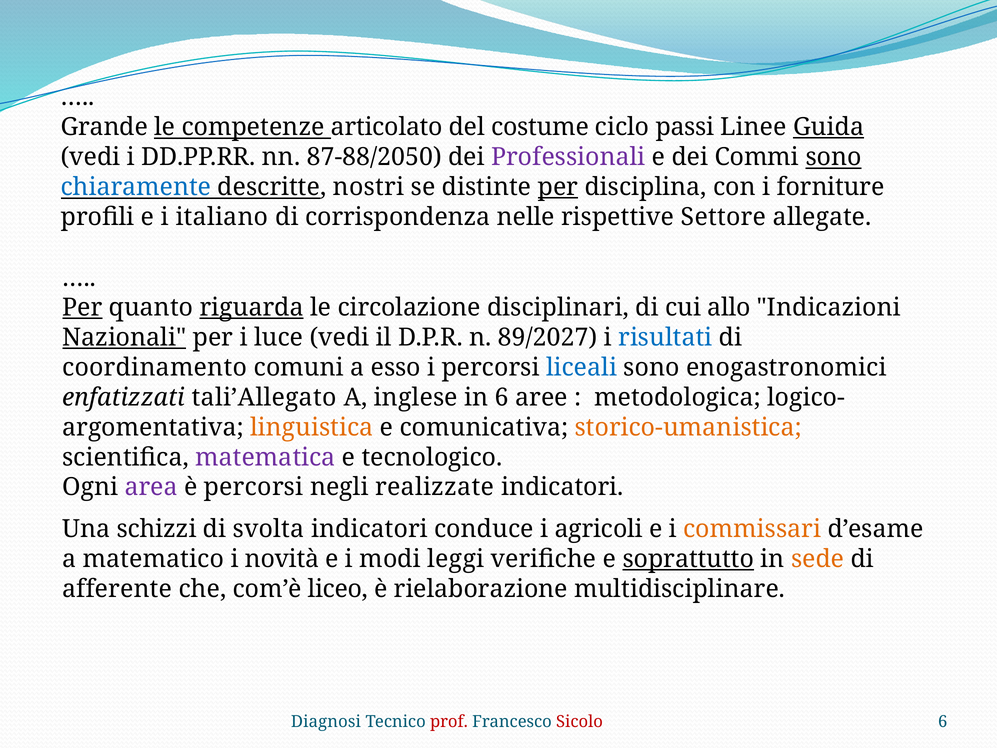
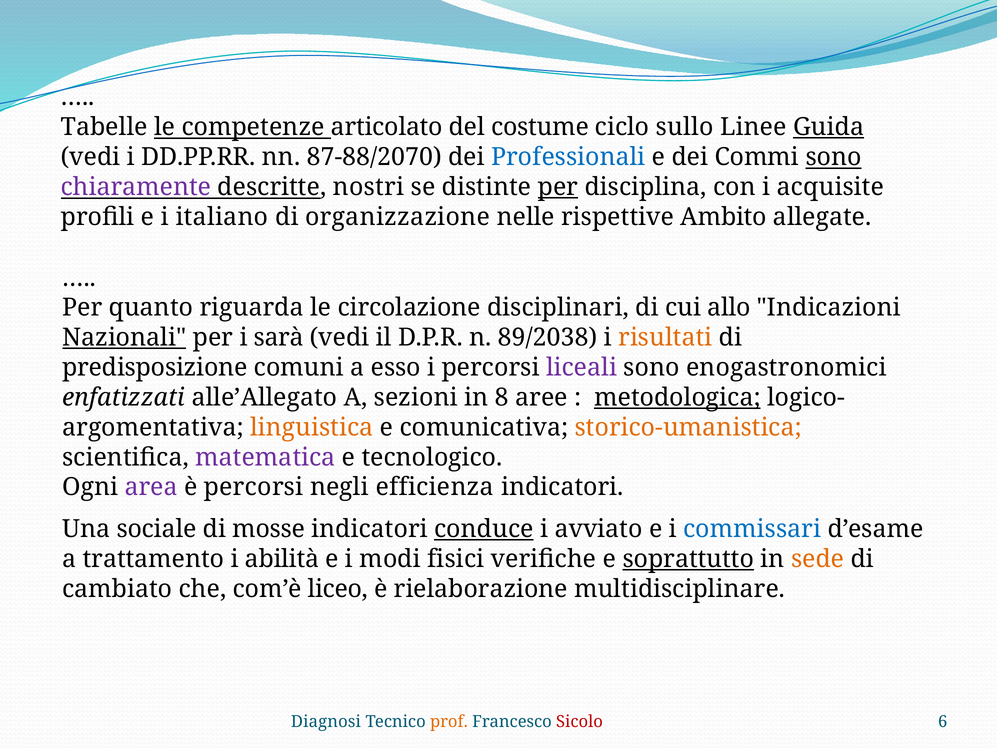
Grande: Grande -> Tabelle (104, 127)
passi: passi -> sullo (685, 127)
87-88/2050: 87-88/2050 -> 87-88/2070 (374, 157)
Professionali colour: purple -> blue (568, 157)
chiaramente colour: blue -> purple (136, 187)
forniture: forniture -> acquisite (830, 187)
corrispondenza: corrispondenza -> organizzazione (398, 217)
Settore: Settore -> Ambito (724, 217)
Per underline: present -> none (82, 308)
riguarda underline: present -> none (252, 308)
luce: luce -> sarà (279, 338)
89/2027: 89/2027 -> 89/2038 (548, 338)
risultati colour: blue -> orange (665, 338)
coordinamento: coordinamento -> predisposizione (155, 367)
liceali colour: blue -> purple (582, 367)
tali’Allegato: tali’Allegato -> alle’Allegato (264, 397)
inglese: inglese -> sezioni (416, 397)
in 6: 6 -> 8 (502, 397)
metodologica underline: none -> present (677, 397)
realizzate: realizzate -> efficienza (435, 487)
schizzi: schizzi -> sociale (157, 529)
svolta: svolta -> mosse (269, 529)
conduce underline: none -> present (484, 529)
agricoli: agricoli -> avviato (599, 529)
commissari colour: orange -> blue (752, 529)
matematico: matematico -> trattamento (153, 559)
novità: novità -> abilità (282, 559)
leggi: leggi -> fisici (456, 559)
afferente: afferente -> cambiato (117, 589)
prof colour: red -> orange (449, 721)
